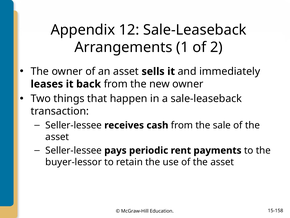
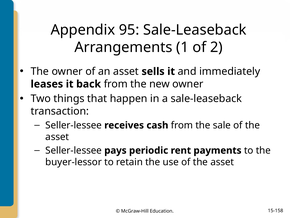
12: 12 -> 95 (129, 30)
